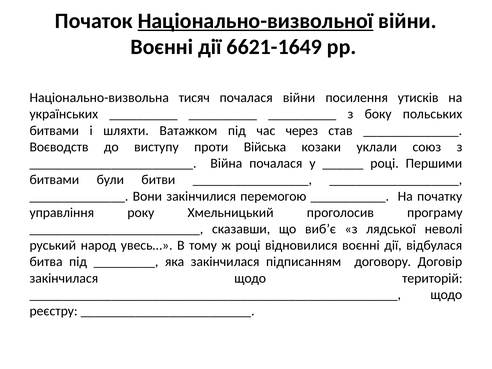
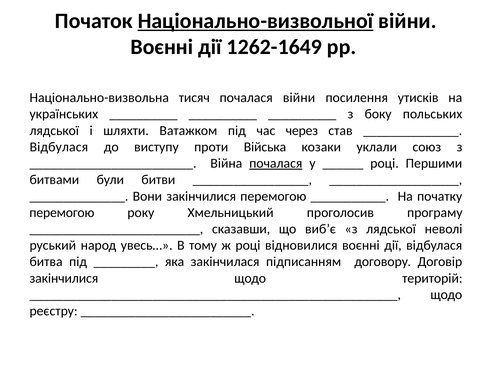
6621-1649: 6621-1649 -> 1262-1649 (274, 47)
битвами: битвами -> лядської (54, 131)
Воєводств: Воєводств -> Відбулася (59, 147)
почалася underline: none -> present (276, 163)
управління: управління -> перемогою (62, 213)
закінчилася: закінчилася -> закінчилися (64, 278)
